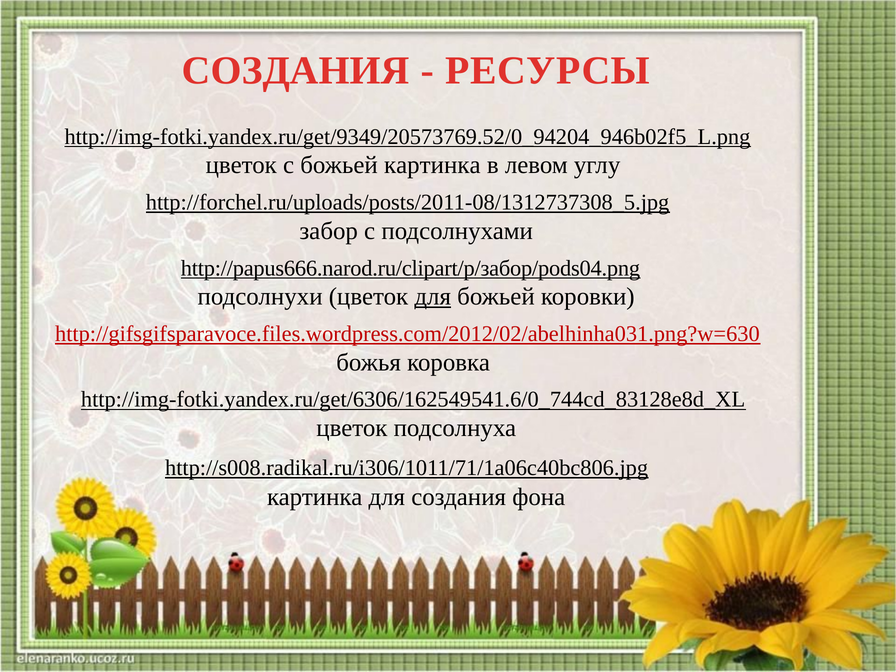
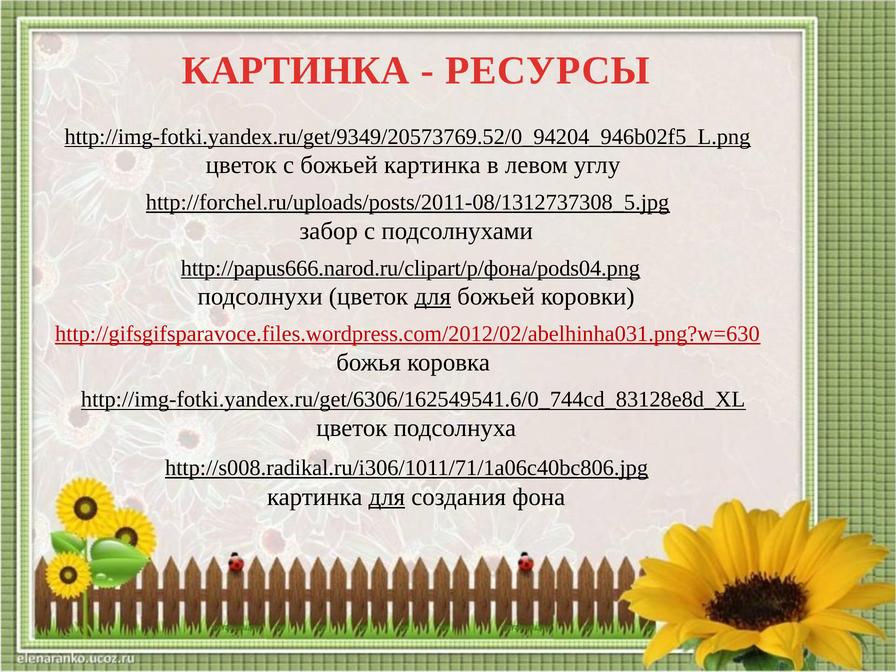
СОЗДАНИЯ: СОЗДАНИЯ -> КАРТИНКА (296, 71)
http://papus666.narod.ru/clipart/p/забор/pods04.png: http://papus666.narod.ru/clipart/p/забор/pods04.png -> http://papus666.narod.ru/clipart/p/фона/pods04.png (410, 268)
для underline: none -> present (387, 497)
